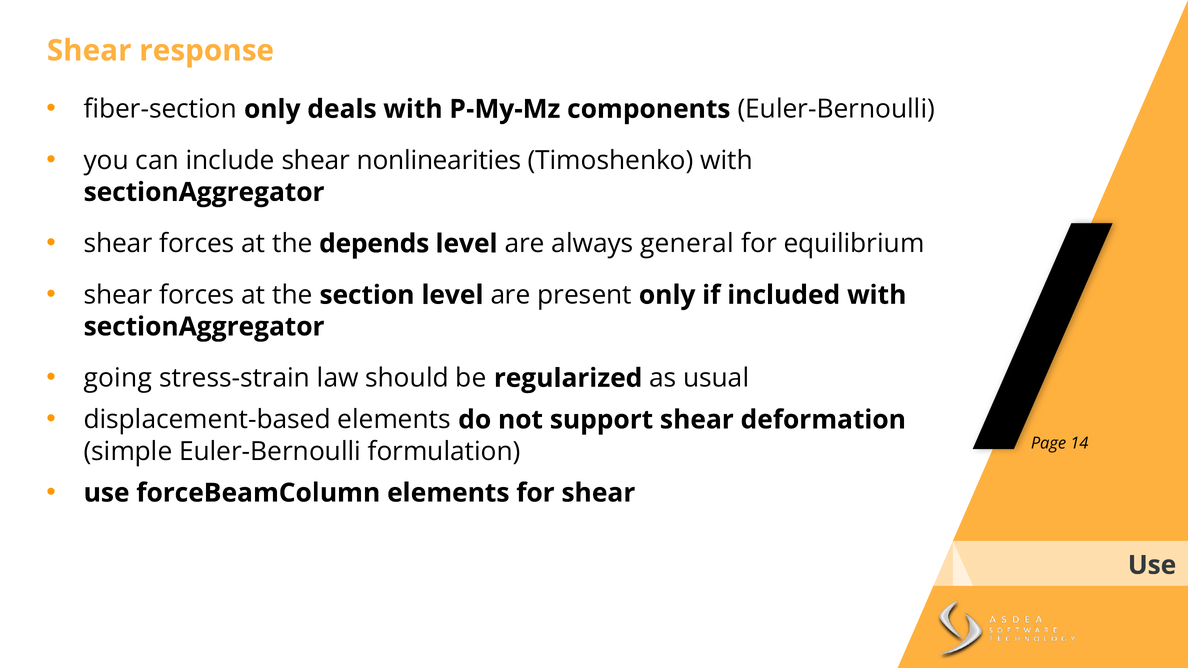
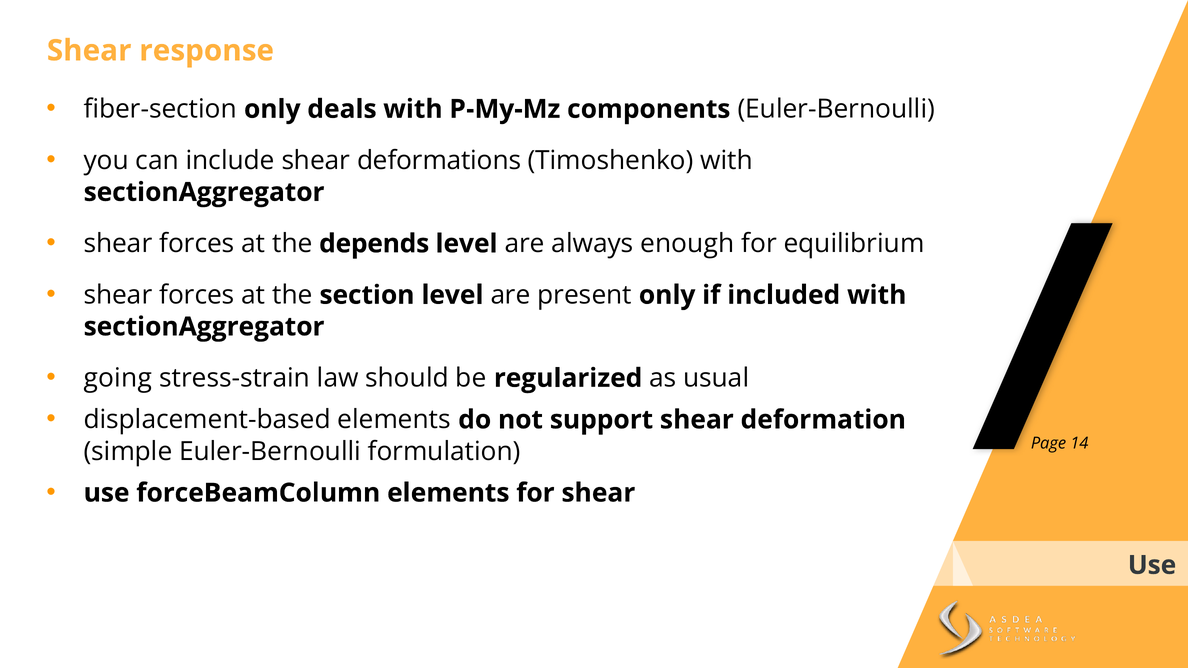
nonlinearities: nonlinearities -> deformations (439, 161)
general: general -> enough (687, 244)
